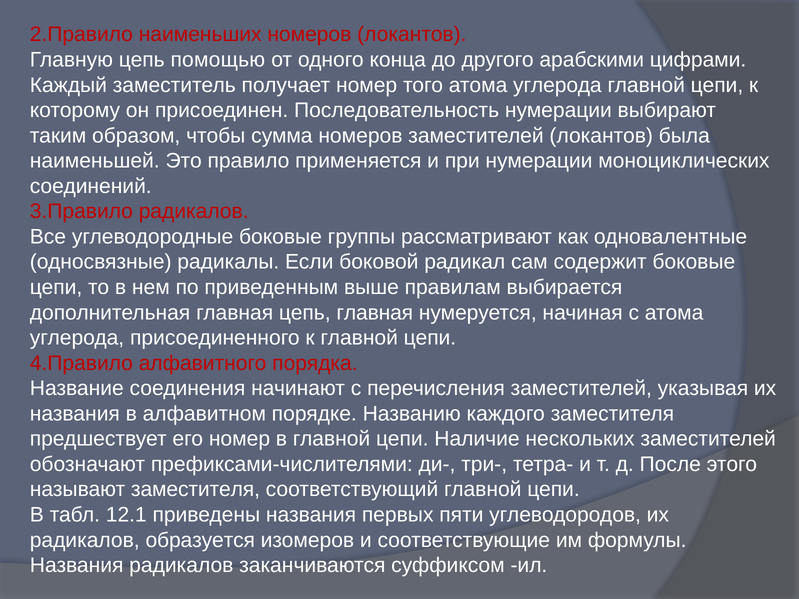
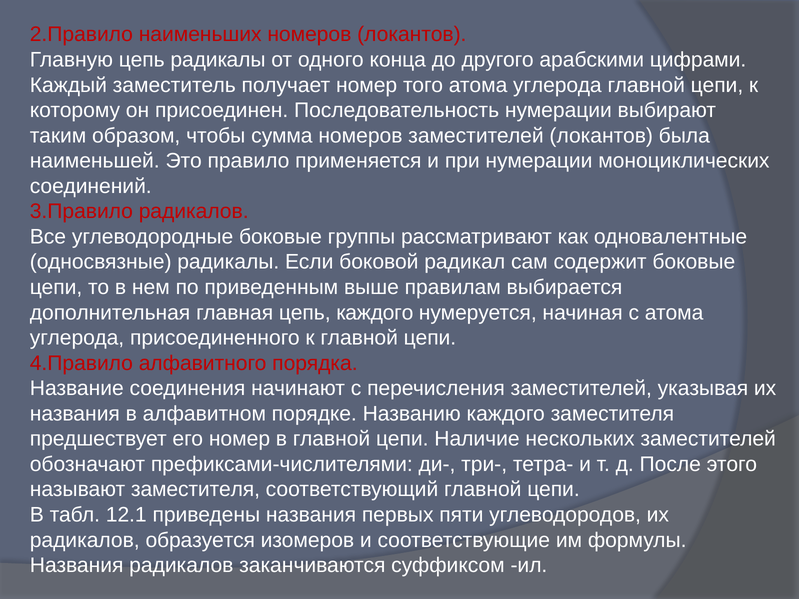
цепь помощью: помощью -> радикалы (218, 60)
цепь главная: главная -> каждого (375, 313)
